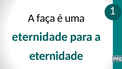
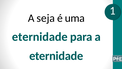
faça: faça -> seja (46, 18)
